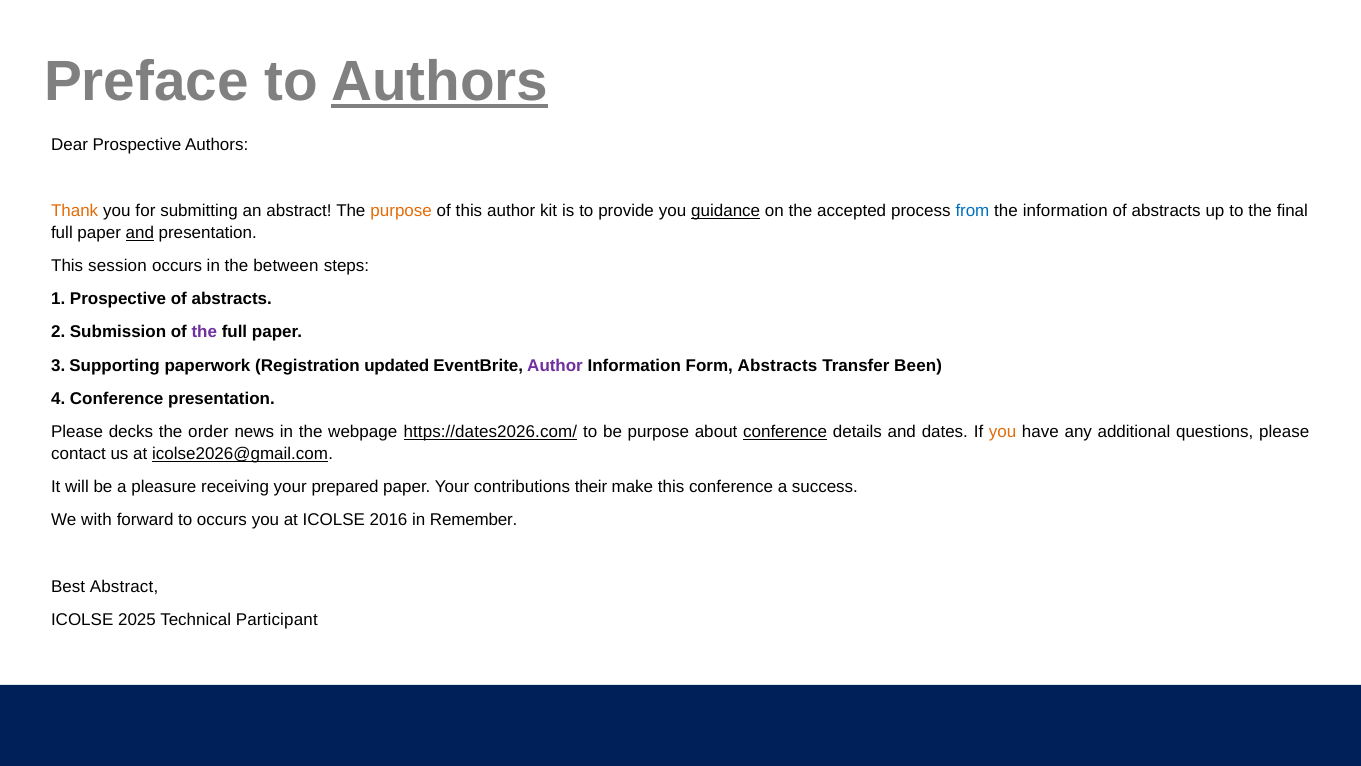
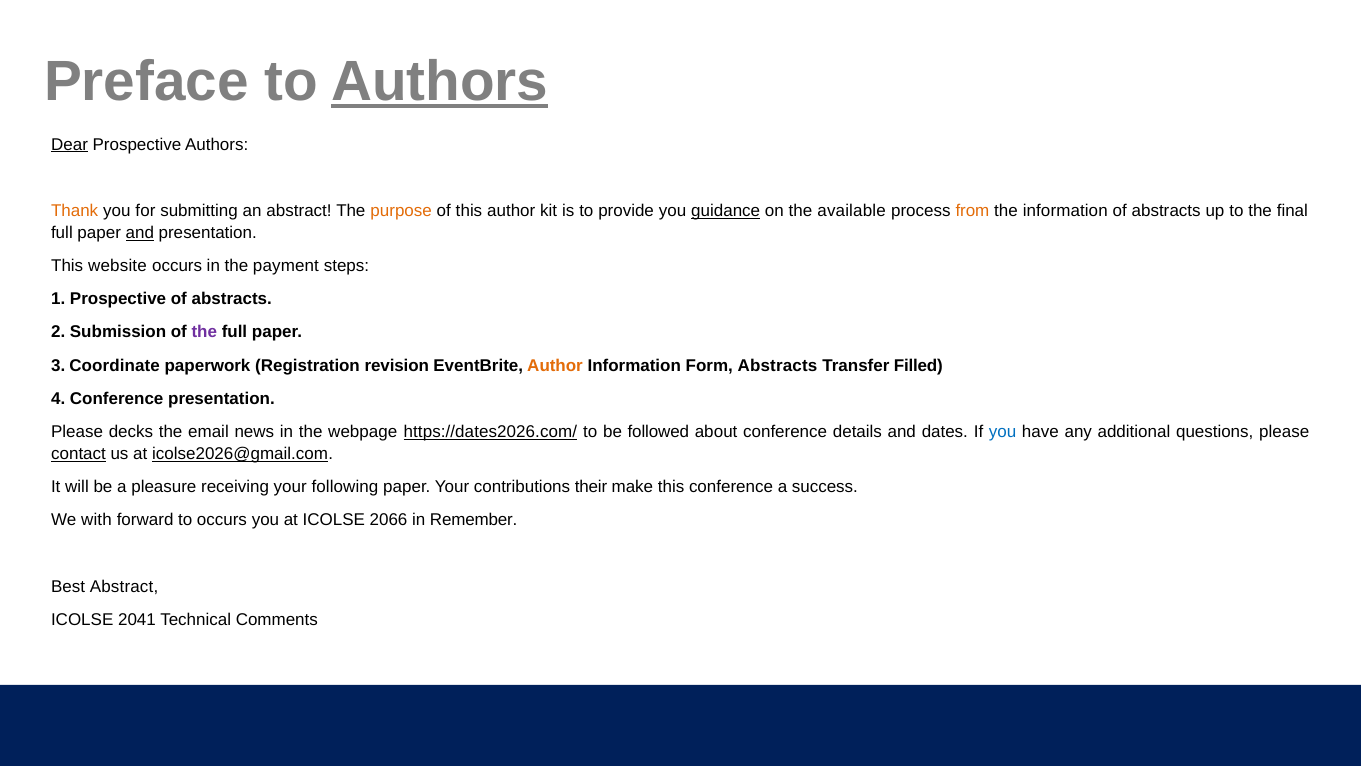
Dear underline: none -> present (70, 145)
accepted: accepted -> available (852, 211)
from colour: blue -> orange (972, 211)
session: session -> website (117, 266)
between: between -> payment (286, 266)
Supporting: Supporting -> Coordinate (115, 365)
updated: updated -> revision (397, 365)
Author colour: purple -> orange (555, 365)
Been: Been -> Filled (918, 365)
order: order -> email (209, 432)
be purpose: purpose -> followed (658, 432)
conference underline: present -> none (785, 432)
you colour: orange -> blue (1003, 432)
contact underline: none -> present (78, 453)
prepared: prepared -> following (345, 487)
2016: 2016 -> 2066 (389, 520)
2025: 2025 -> 2041 (137, 619)
Participant: Participant -> Comments (277, 619)
